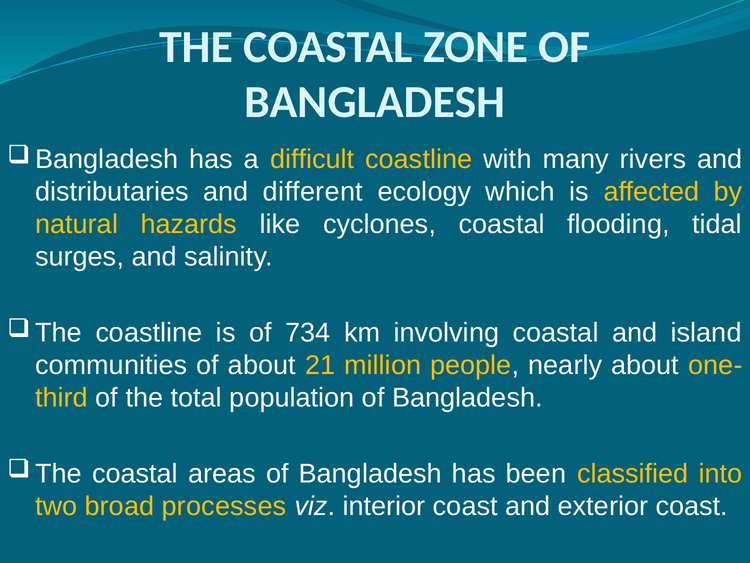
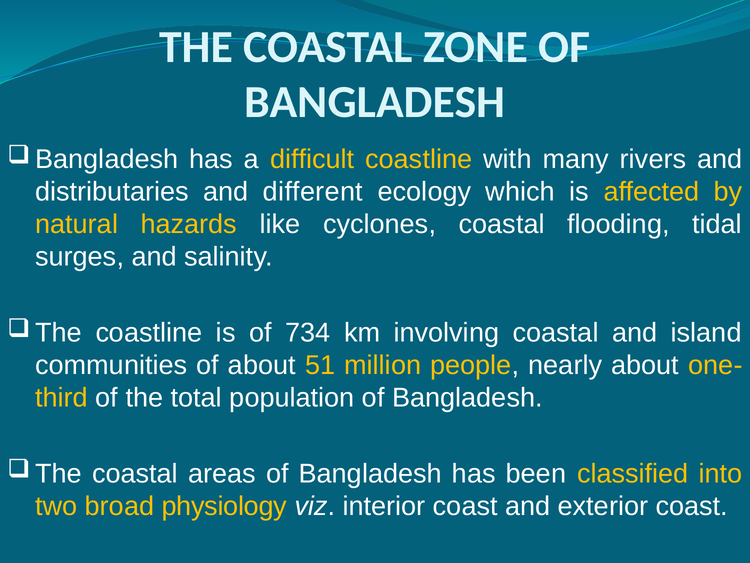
21: 21 -> 51 (320, 365)
processes: processes -> physiology (224, 506)
